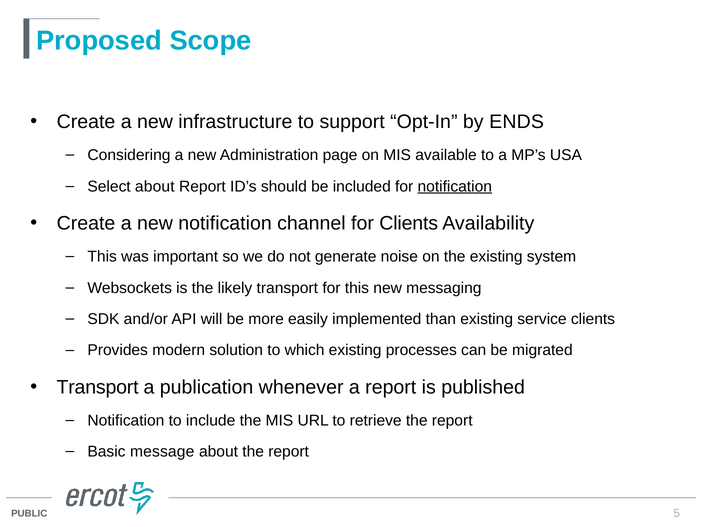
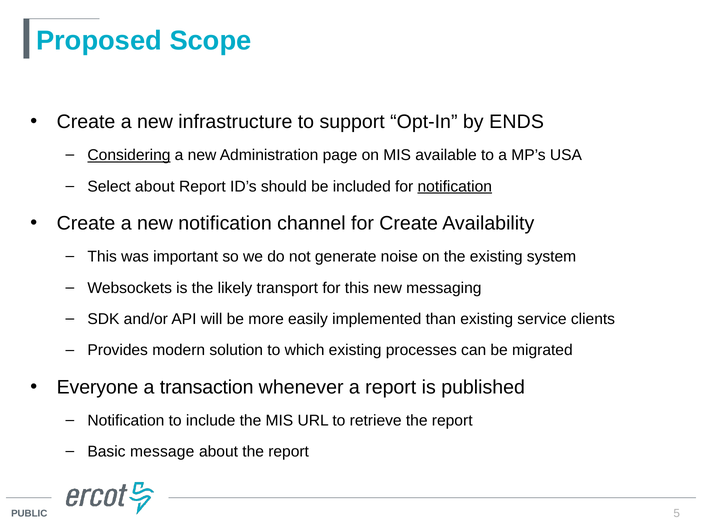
Considering underline: none -> present (129, 155)
for Clients: Clients -> Create (409, 223)
Transport: Transport -> Everyone (98, 387)
publication: publication -> transaction (207, 387)
